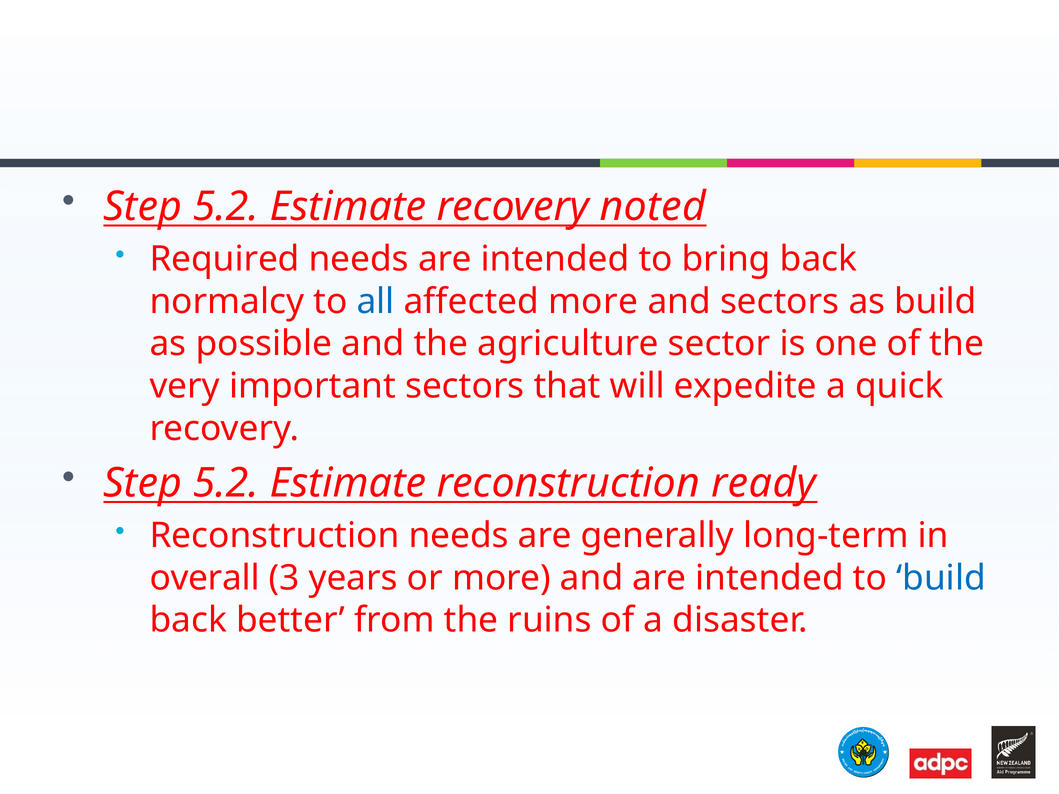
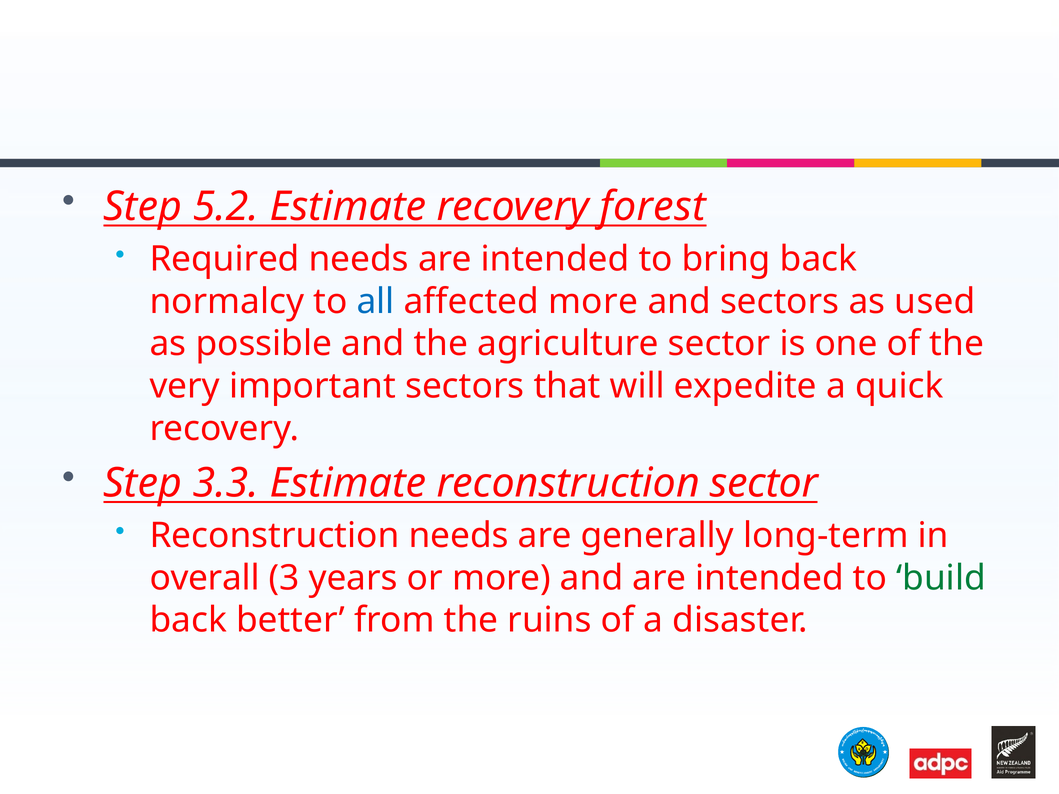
noted: noted -> forest (653, 207)
as build: build -> used (935, 302)
5.2: 5.2 -> 3.3 (226, 483)
reconstruction ready: ready -> sector (764, 483)
build colour: blue -> green (941, 578)
